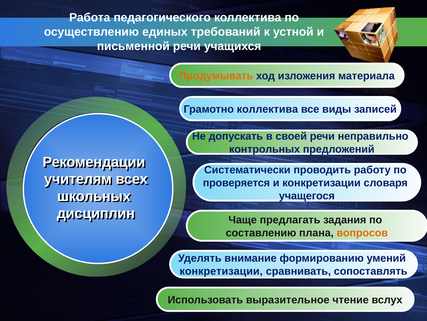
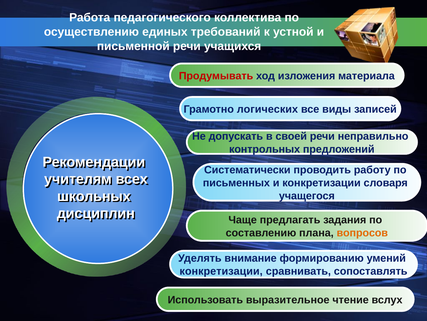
Продумывать colour: orange -> red (216, 76)
Грамотно коллектива: коллектива -> логических (267, 109)
проверяется: проверяется -> письменных (236, 183)
